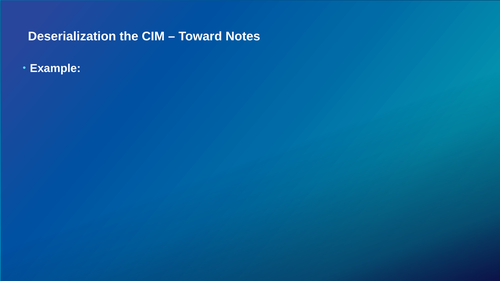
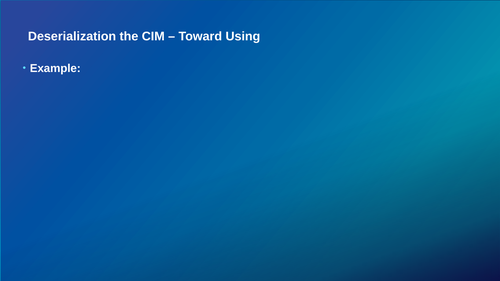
Notes: Notes -> Using (243, 36)
